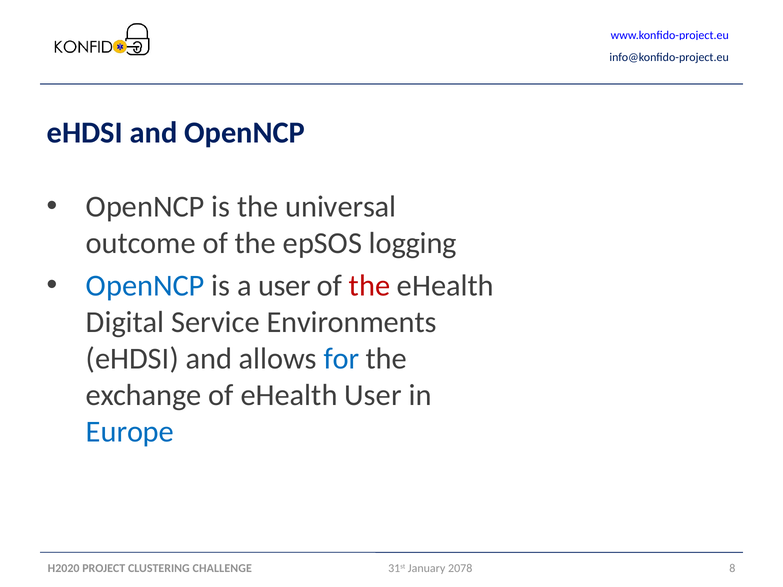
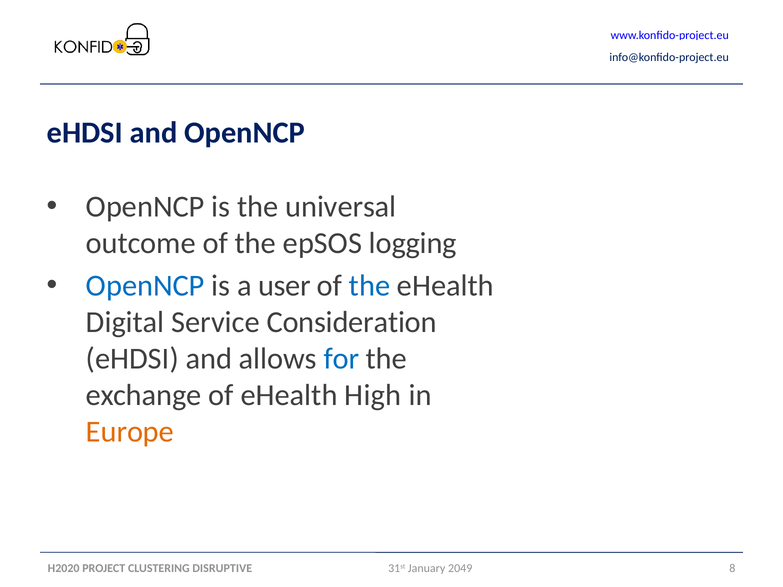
the colour: red -> blue (369, 286)
Environments: Environments -> Consideration (352, 322)
eHealth User: User -> High (373, 395)
Europe colour: blue -> orange (130, 432)
CHALLENGE: CHALLENGE -> DISRUPTIVE (222, 569)
2078: 2078 -> 2049 (460, 569)
